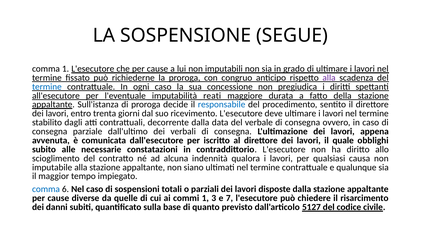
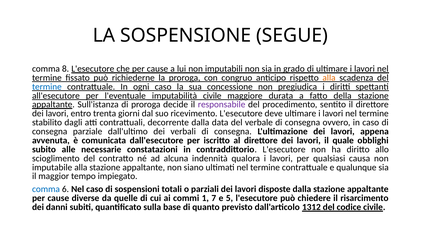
comma 1: 1 -> 8 (66, 69)
alla colour: purple -> orange (329, 78)
imputabilità reati: reati -> civile (212, 96)
responsabile colour: blue -> purple (222, 105)
3: 3 -> 7 (214, 198)
7: 7 -> 5 (229, 198)
5127: 5127 -> 1312 (311, 207)
